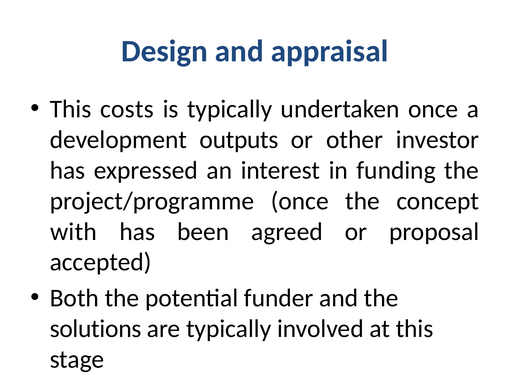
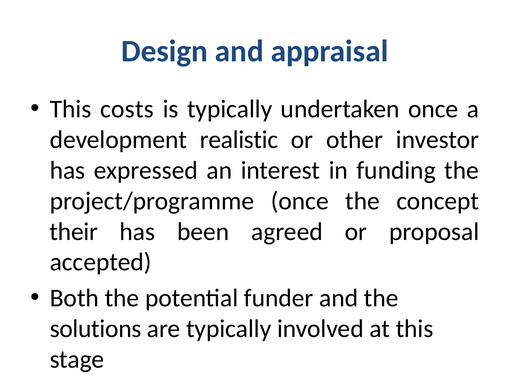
outputs: outputs -> realistic (239, 139)
with: with -> their (74, 231)
